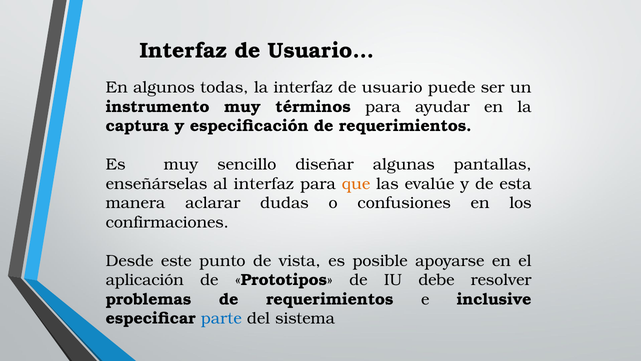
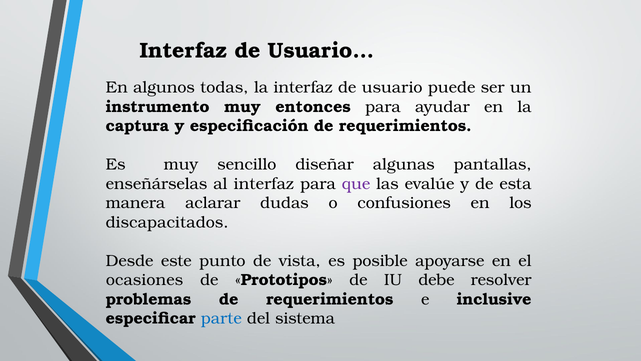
términos: términos -> entonces (313, 107)
que colour: orange -> purple (356, 184)
confirmaciones: confirmaciones -> discapacitados (167, 222)
aplicación: aplicación -> ocasiones (145, 280)
